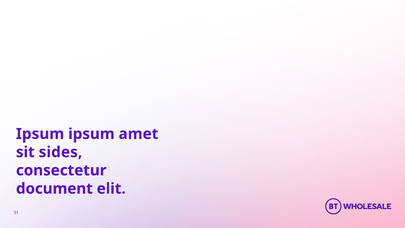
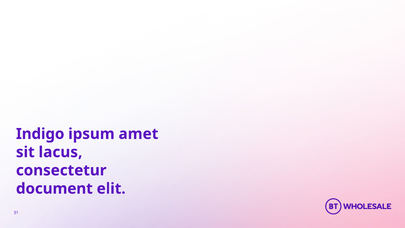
Ipsum: Ipsum -> Indigo (40, 134)
sides: sides -> lacus (61, 152)
